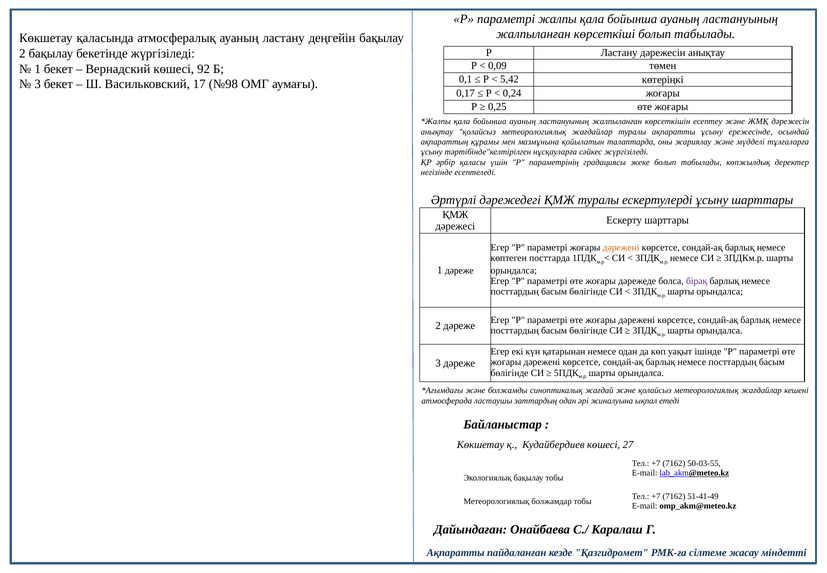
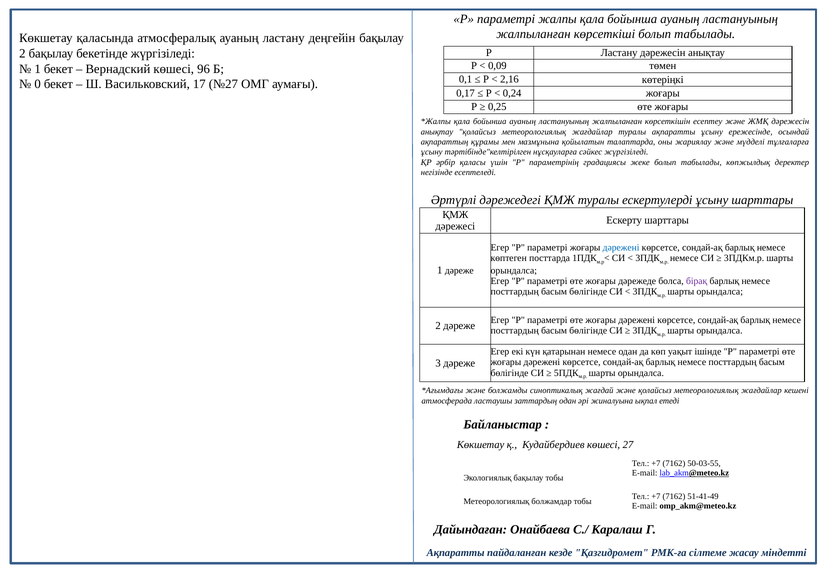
92: 92 -> 96 (204, 69)
5,42: 5,42 -> 2,16 (509, 79)
3: 3 -> 0 (38, 84)
№98: №98 -> №27 (223, 84)
дәрежені colour: orange -> blue (621, 247)
